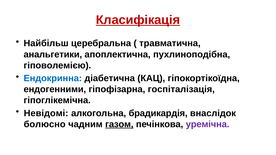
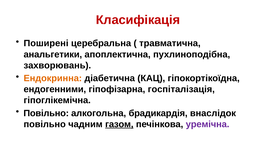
Класифікація underline: present -> none (138, 20)
Найбільш: Найбільш -> Поширені (46, 43)
гіповолемією: гіповолемією -> захворювань (57, 66)
Ендокринна colour: blue -> orange (53, 78)
Невідомі: Невідомі -> Повільно (46, 113)
болюсно: болюсно -> повільно (45, 124)
